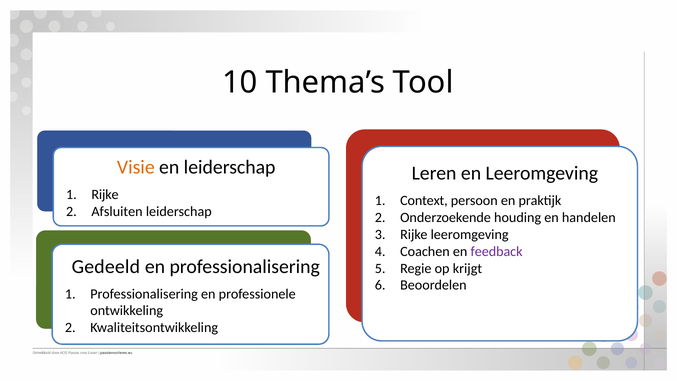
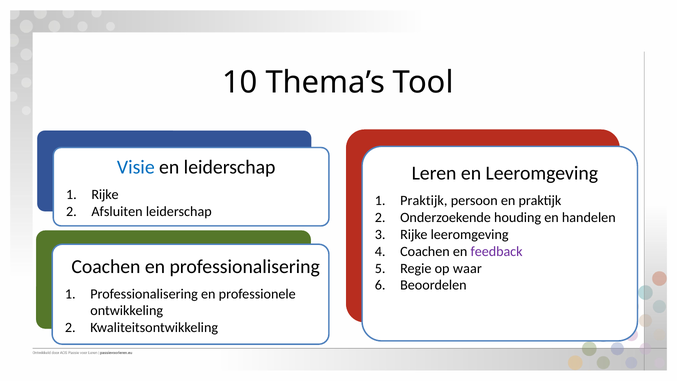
Visie colour: orange -> blue (136, 167)
Context: Context -> Praktijk (424, 200)
Gedeeld: Gedeeld -> Coachen (106, 267)
krijgt: krijgt -> waar (467, 268)
